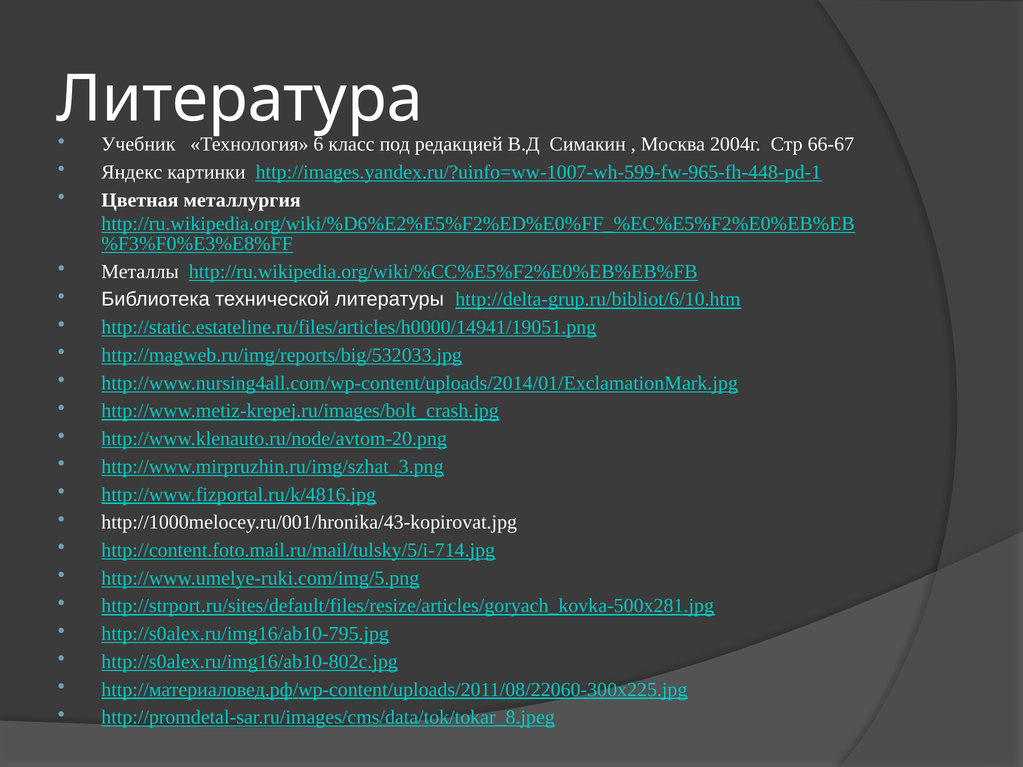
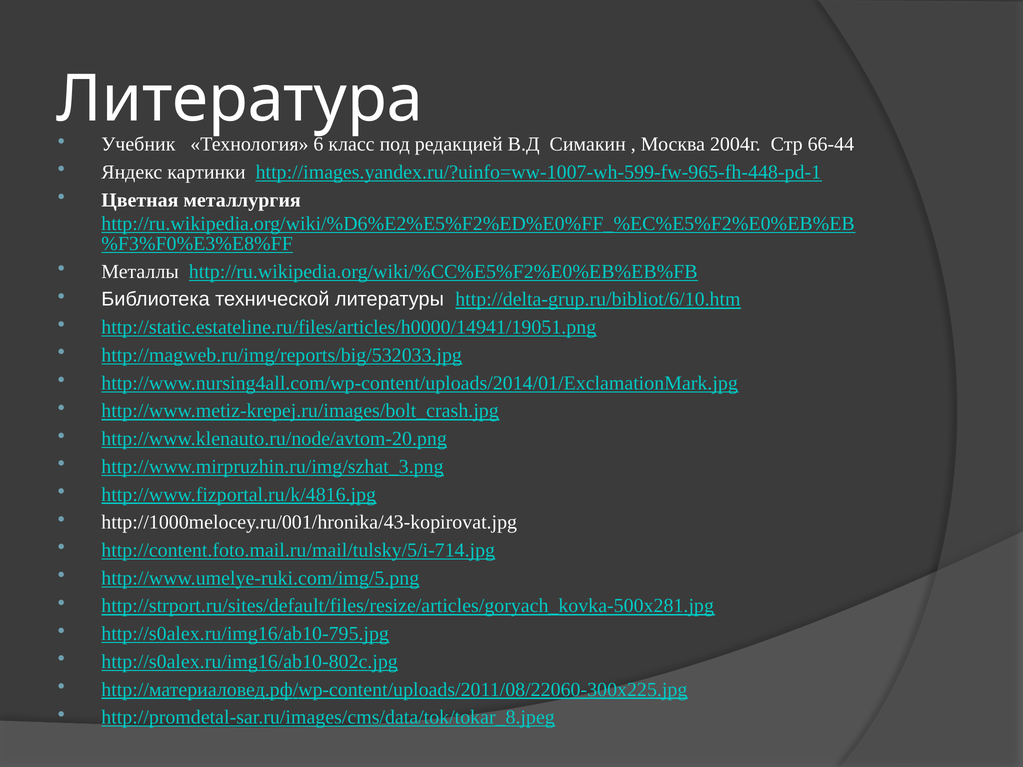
66-67: 66-67 -> 66-44 (831, 144)
